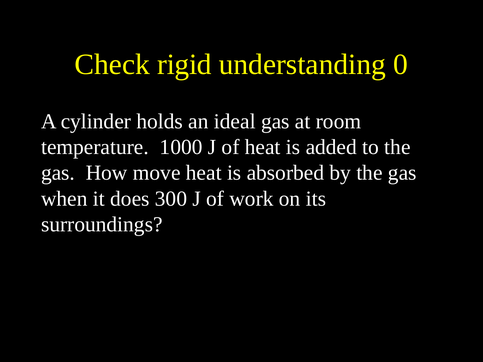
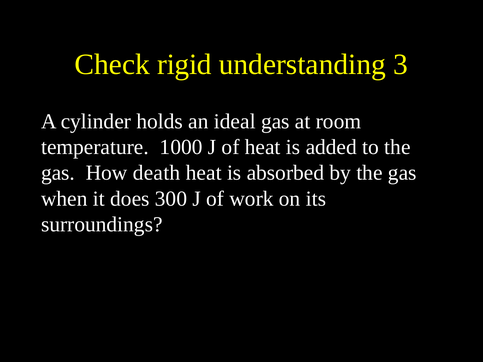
0: 0 -> 3 (401, 64)
move: move -> death (157, 173)
